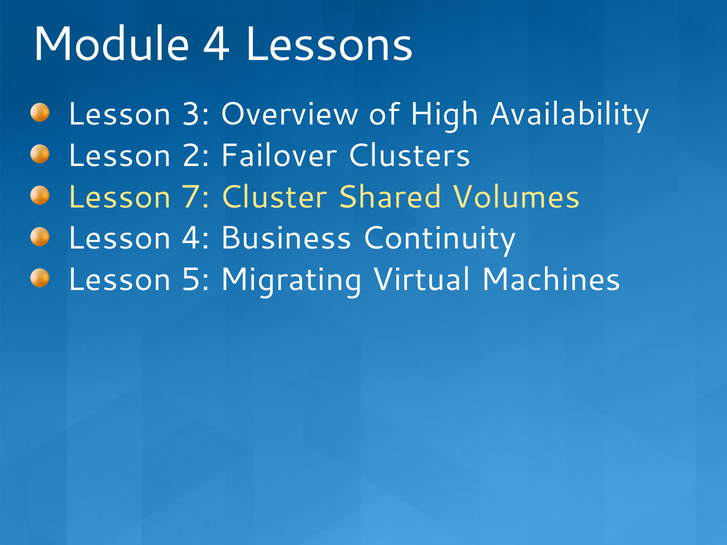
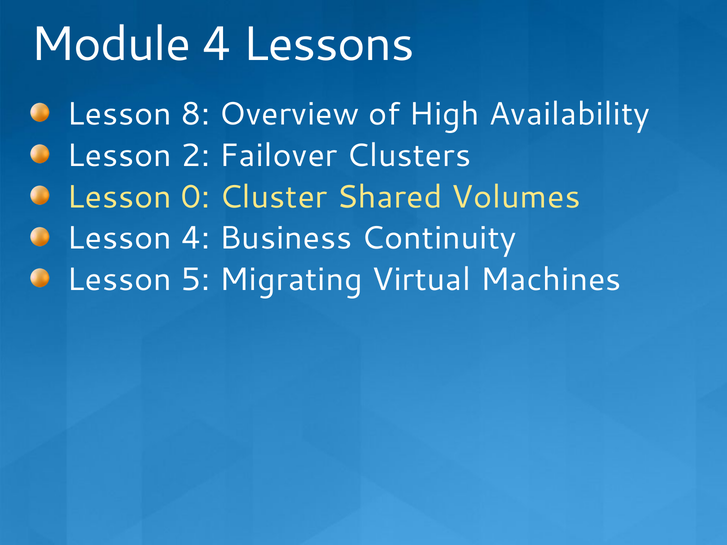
3: 3 -> 8 (195, 114)
7: 7 -> 0 (195, 197)
